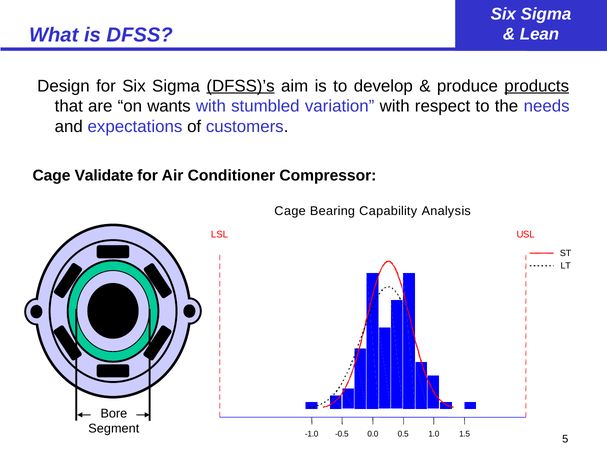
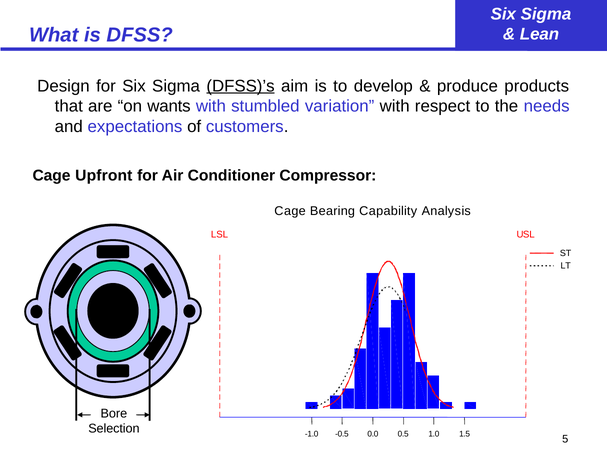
products underline: present -> none (537, 86)
Validate: Validate -> Upfront (104, 175)
Segment: Segment -> Selection (114, 428)
